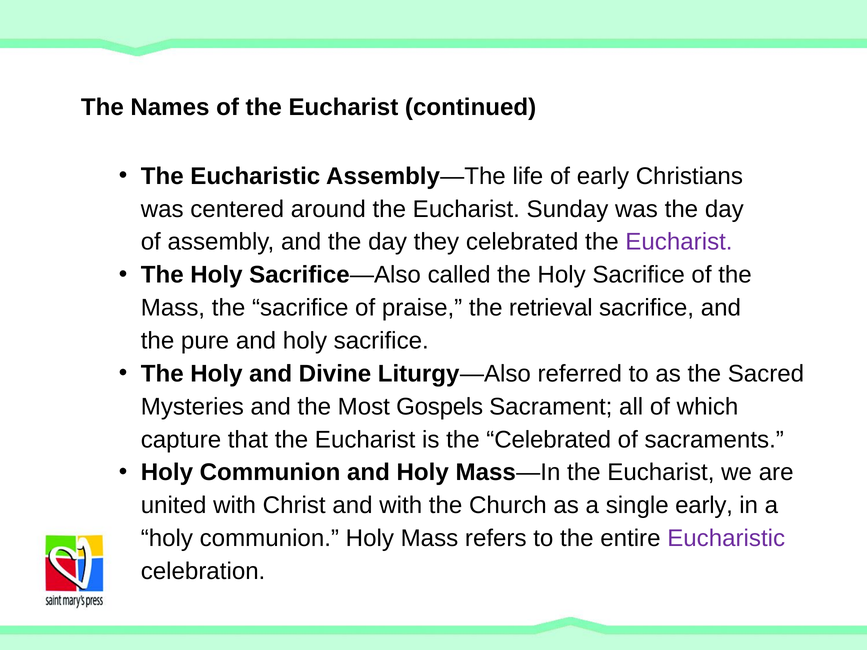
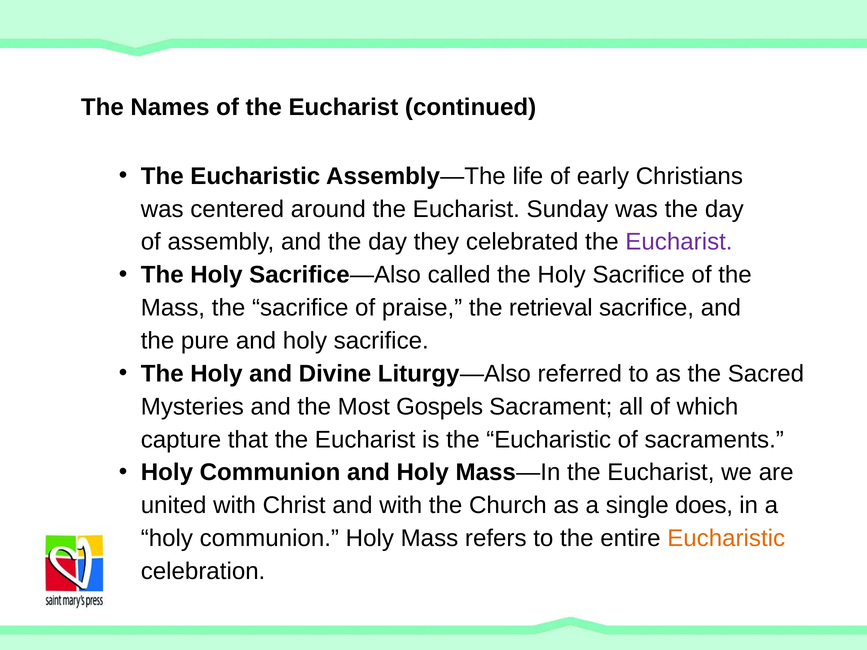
is the Celebrated: Celebrated -> Eucharistic (549, 440)
single early: early -> does (704, 506)
Eucharistic colour: purple -> orange (726, 539)
